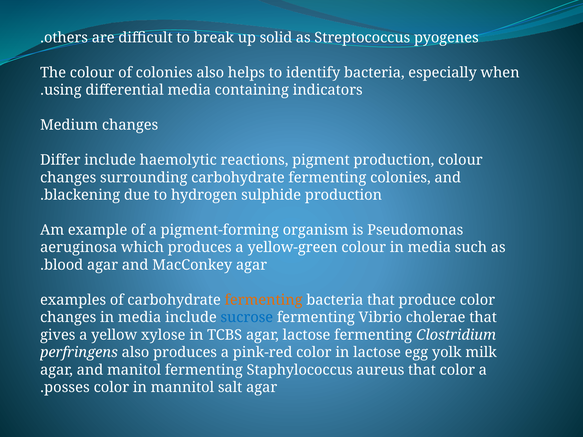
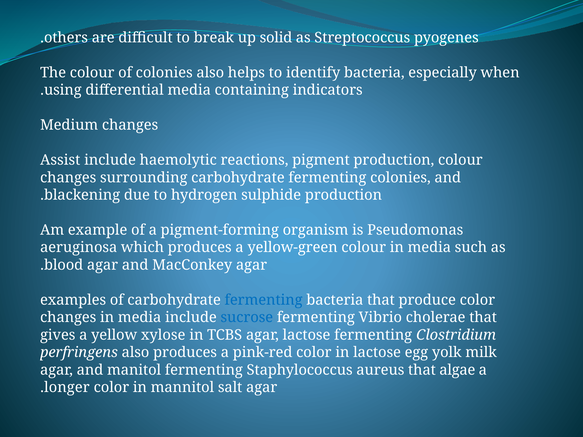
Differ: Differ -> Assist (60, 160)
fermenting colour: orange -> blue (264, 300)
that color: color -> algae (457, 370)
posses: posses -> longer (67, 388)
